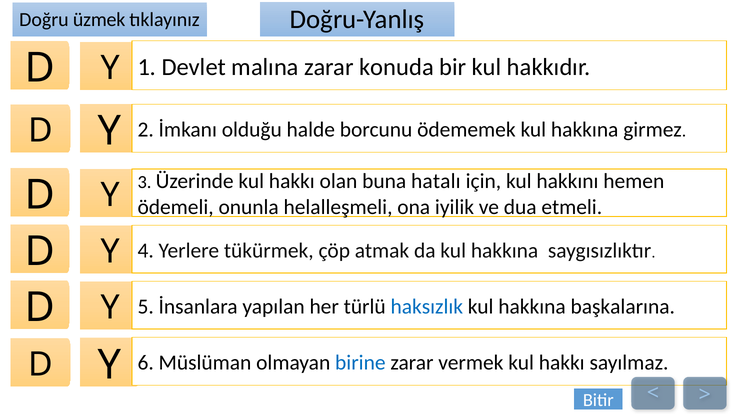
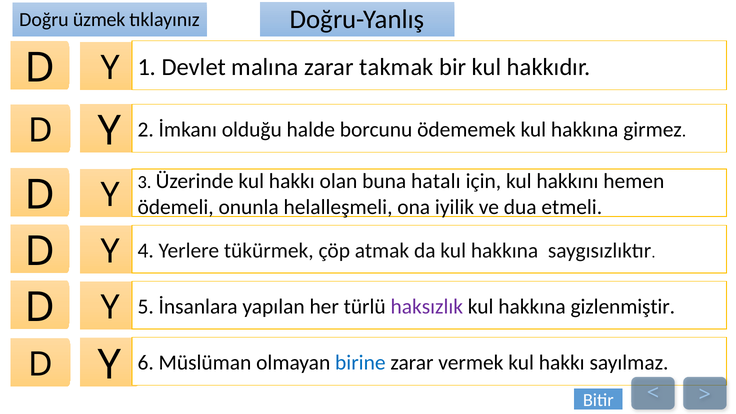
konuda: konuda -> takmak (396, 67)
haksızlık colour: blue -> purple (427, 307)
başkalarına: başkalarına -> gizlenmiştir (623, 307)
